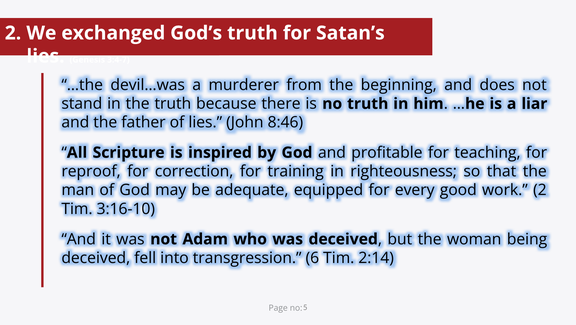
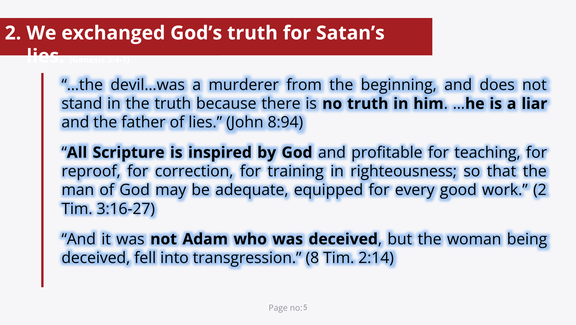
8:46: 8:46 -> 8:94 (285, 122)
3:16-10: 3:16-10 -> 3:16-27 (126, 209)
6: 6 -> 8 (312, 258)
